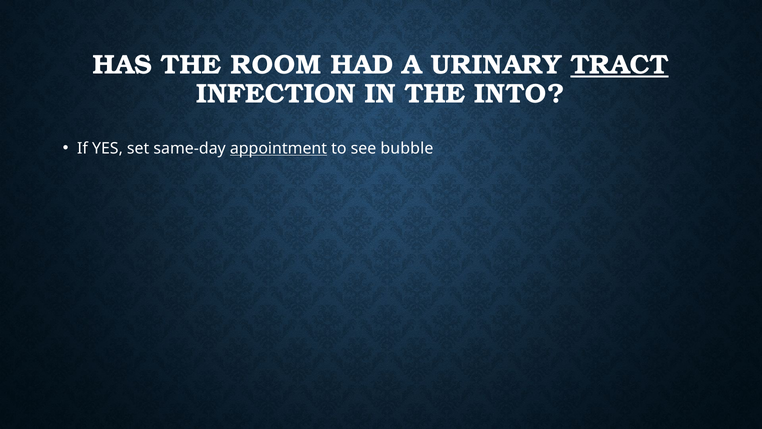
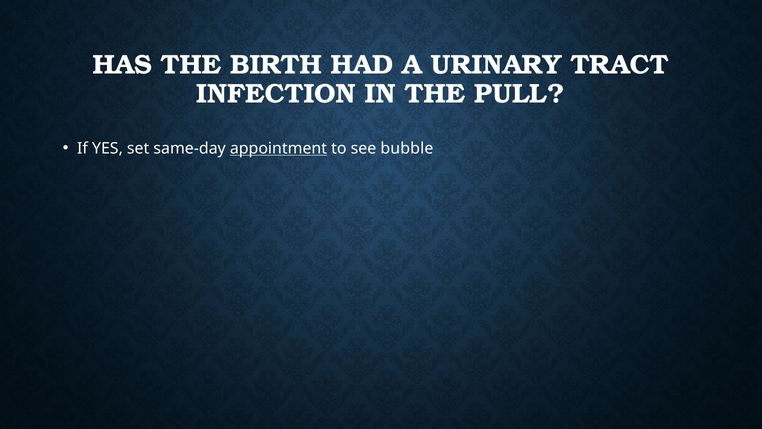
ROOM: ROOM -> BIRTH (276, 65)
TRACT underline: present -> none (620, 65)
INTO: INTO -> PULL (519, 94)
